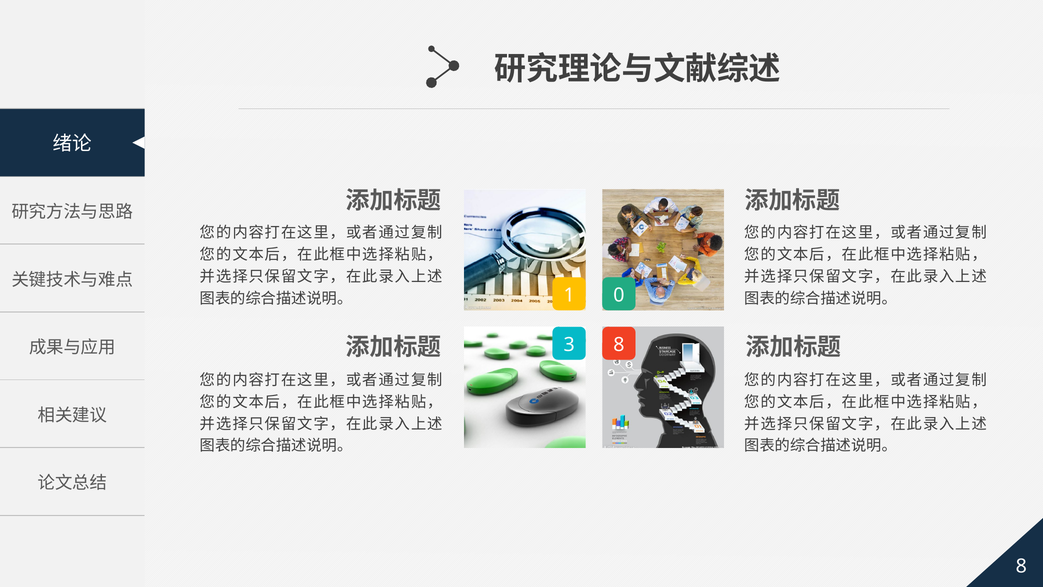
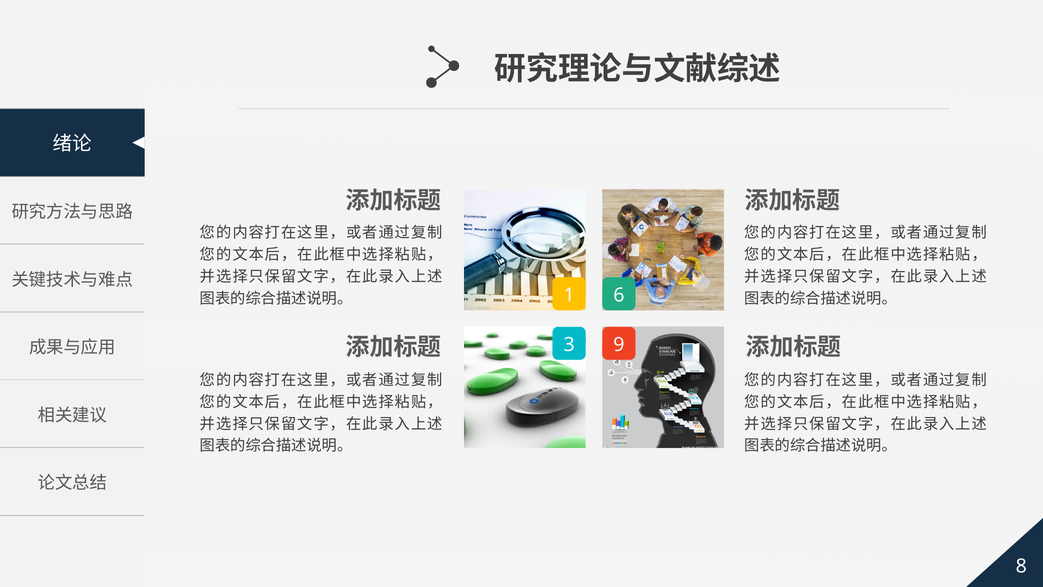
0: 0 -> 6 (619, 295)
3 8: 8 -> 9 (619, 344)
